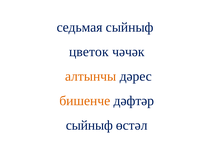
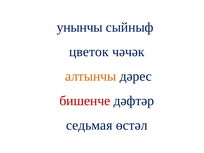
седьмая: седьмая -> унынчы (80, 27)
бишенче colour: orange -> red (85, 101)
сыйныф: сыйныф -> седьмая (89, 125)
